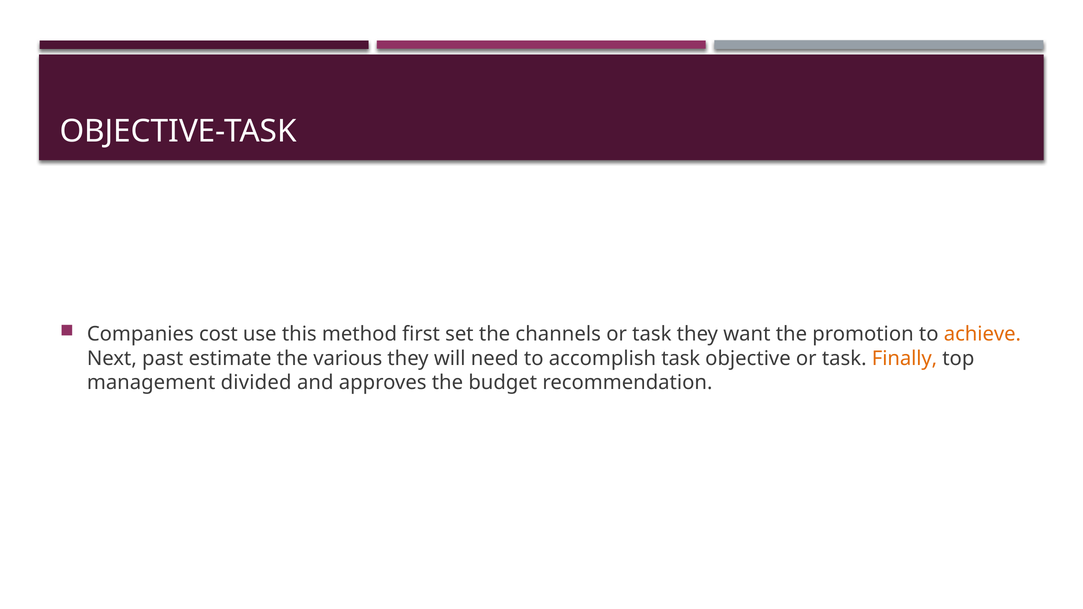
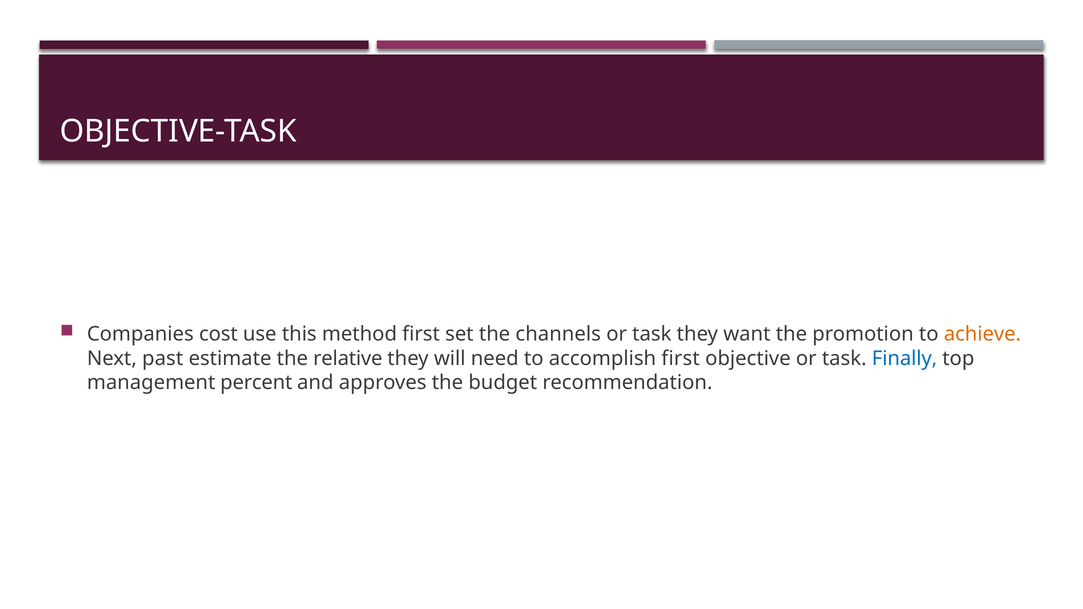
various: various -> relative (348, 358)
accomplish task: task -> first (681, 358)
Finally colour: orange -> blue (904, 358)
divided: divided -> percent (256, 383)
